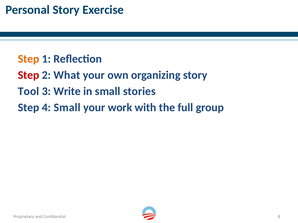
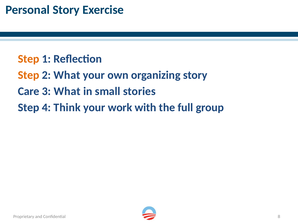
Step colour: red -> orange (29, 75)
Tool: Tool -> Care (29, 91)
3 Write: Write -> What (67, 91)
4 Small: Small -> Think (67, 108)
